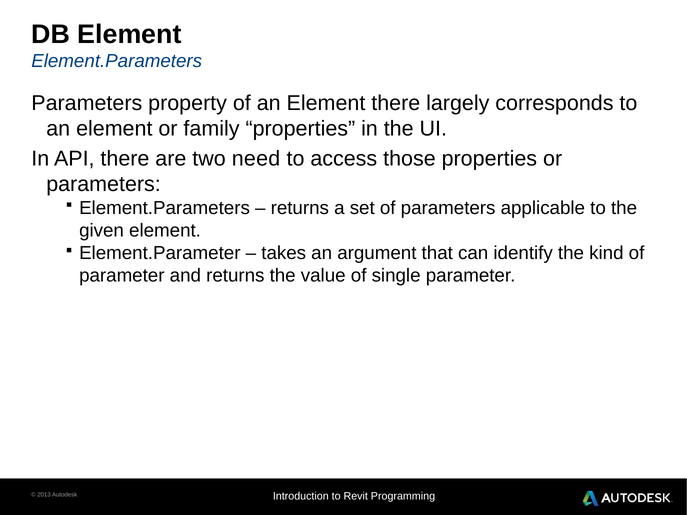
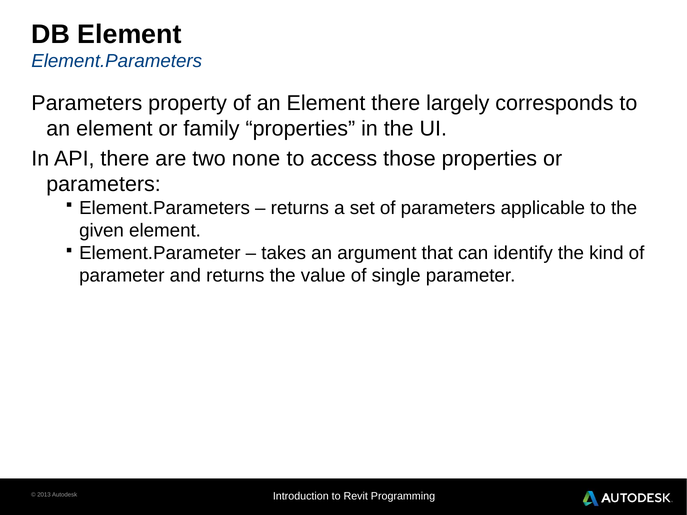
need: need -> none (256, 159)
